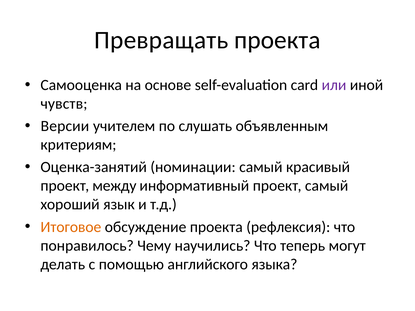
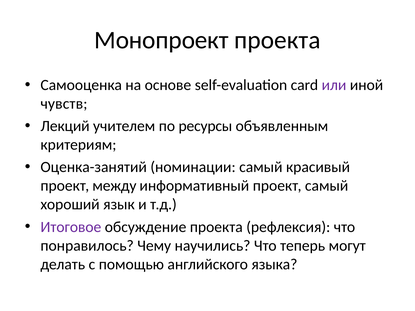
Превращать: Превращать -> Монопроект (161, 40)
Версии: Версии -> Лекций (65, 126)
слушать: слушать -> ресурсы (205, 126)
Итоговое colour: orange -> purple (71, 227)
